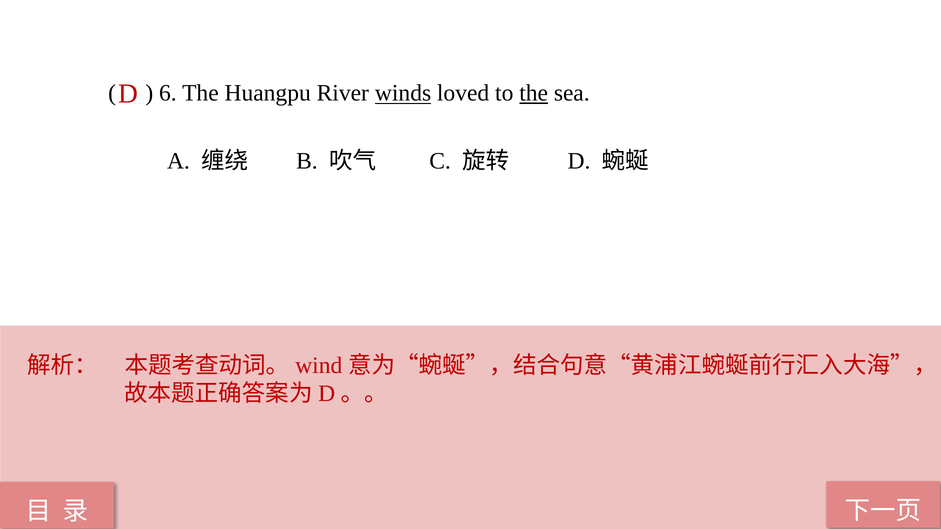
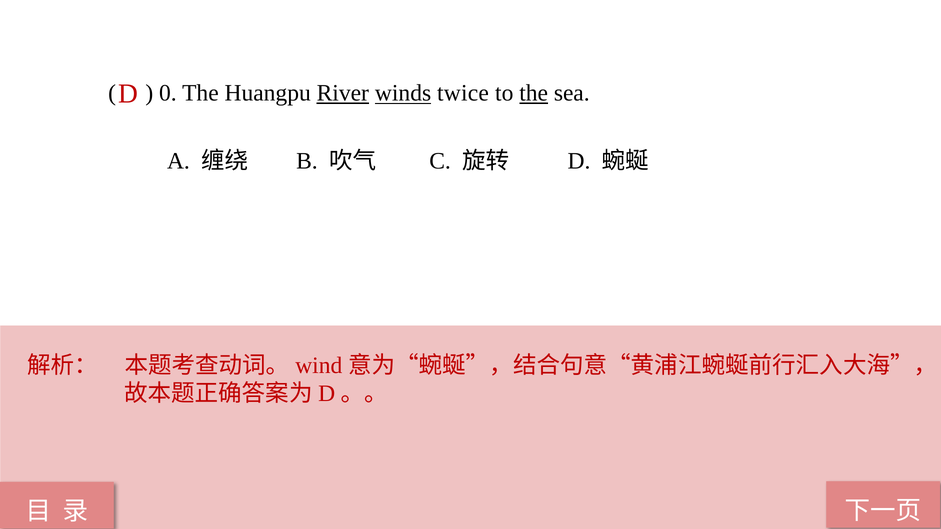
6: 6 -> 0 (168, 93)
River underline: none -> present (343, 93)
loved: loved -> twice (463, 93)
